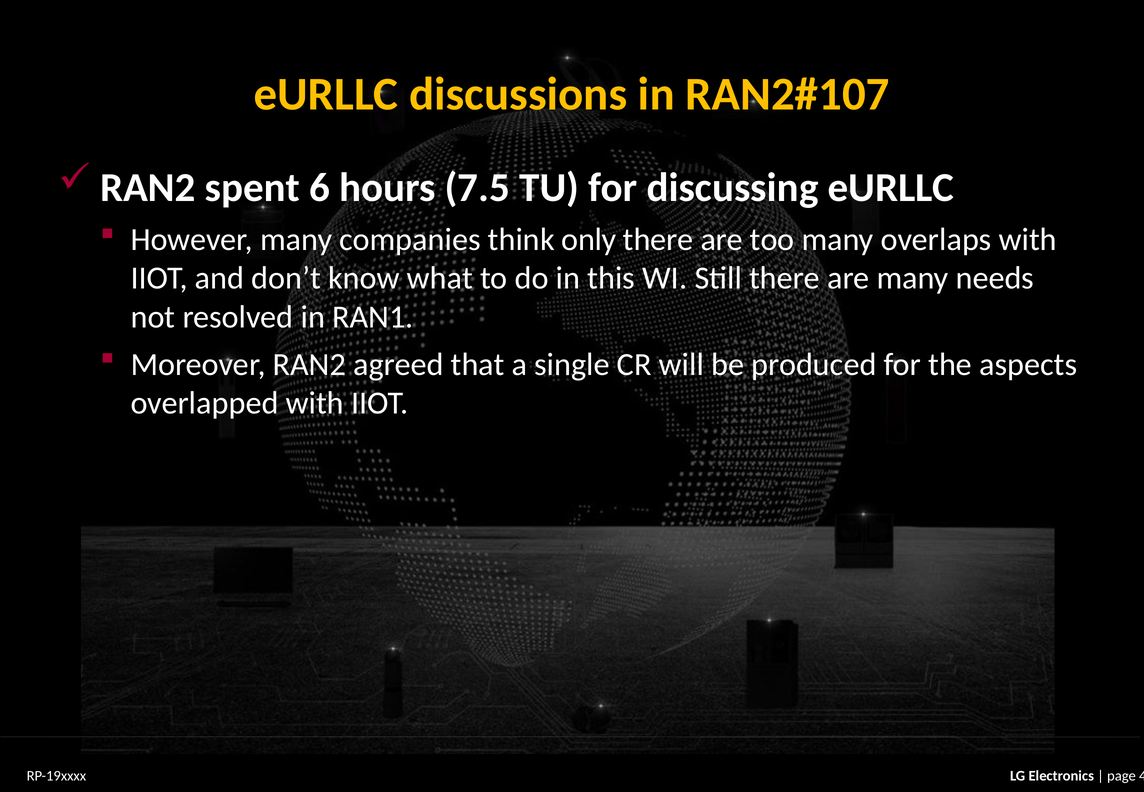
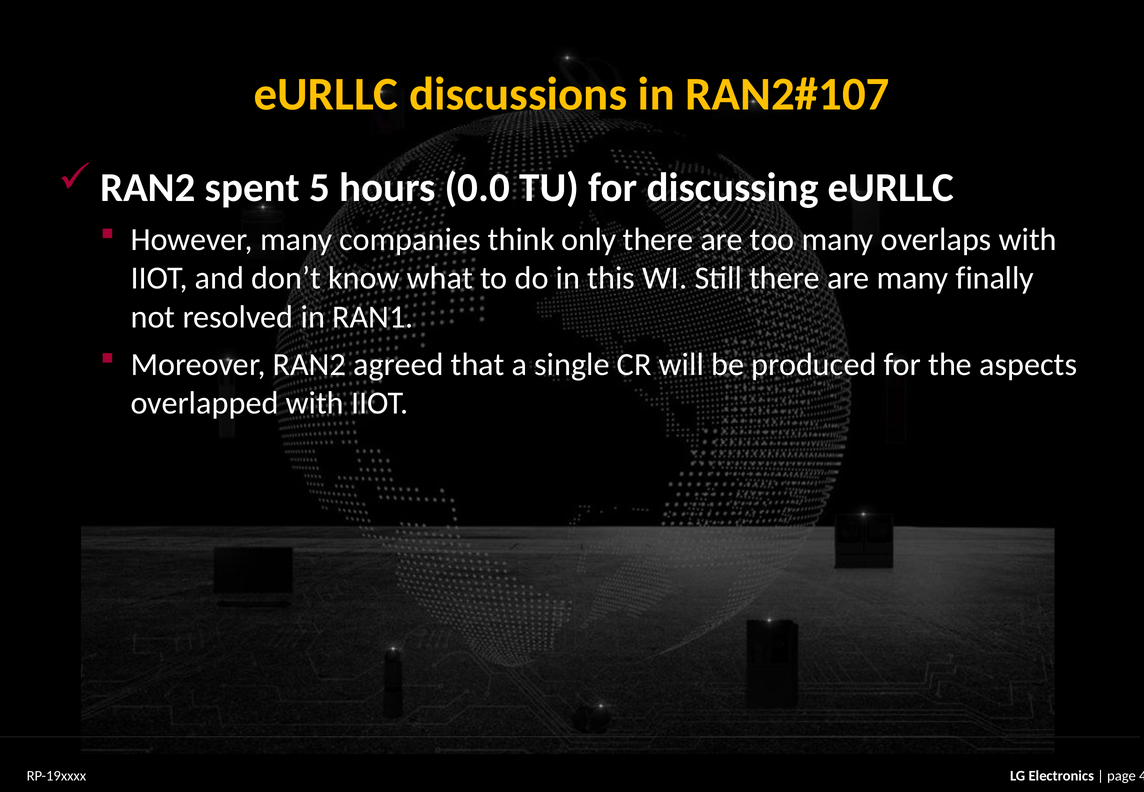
6: 6 -> 5 (319, 187)
7.5: 7.5 -> 0.0 (477, 187)
needs: needs -> finally (995, 278)
